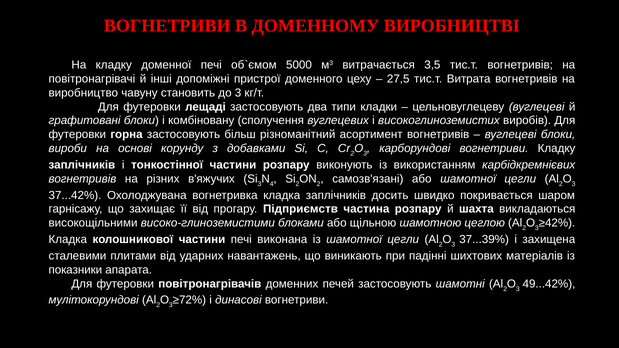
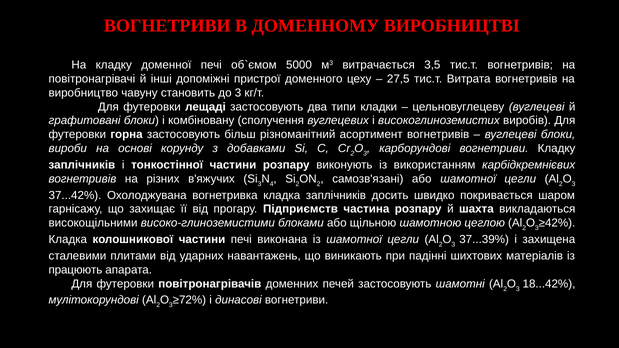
показники: показники -> працюють (75, 270)
49...42%: 49...42% -> 18...42% (549, 284)
